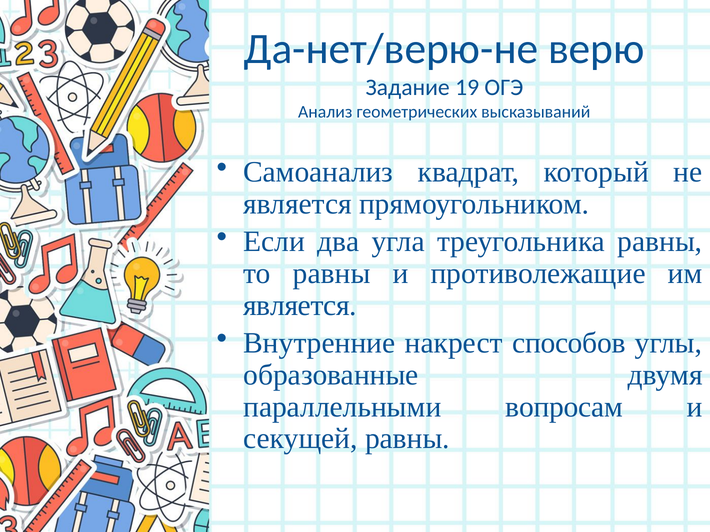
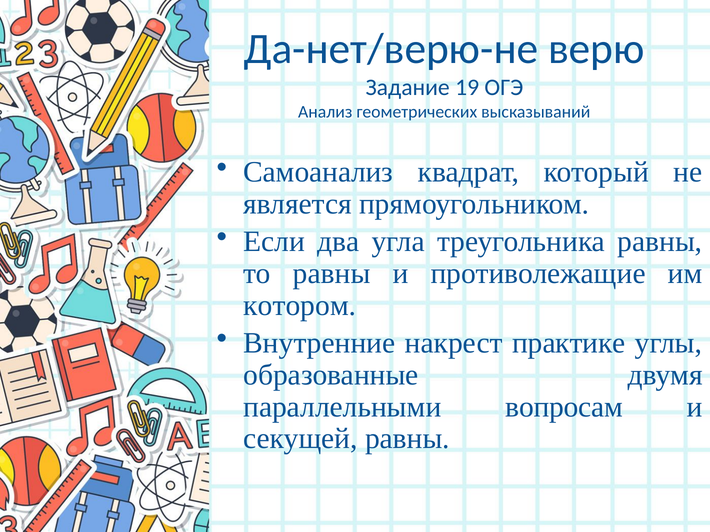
является: является -> котором (300, 306)
способов: способов -> практике (569, 343)
